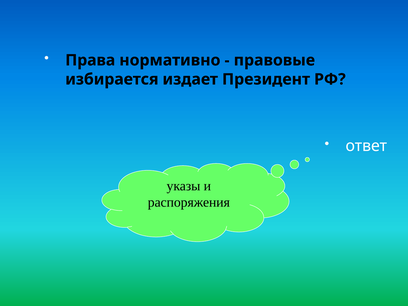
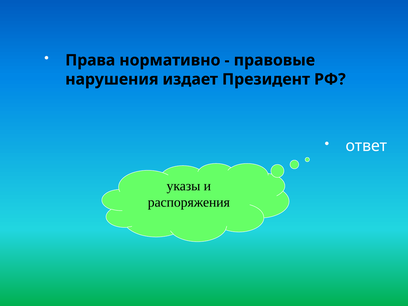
избирается: избирается -> нарушения (112, 79)
